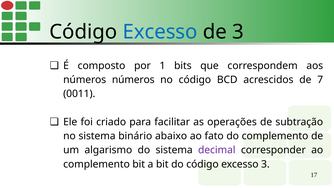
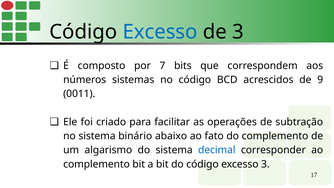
1: 1 -> 7 (162, 66)
números números: números -> sistemas (133, 80)
7: 7 -> 9 (320, 80)
decimal colour: purple -> blue (217, 150)
